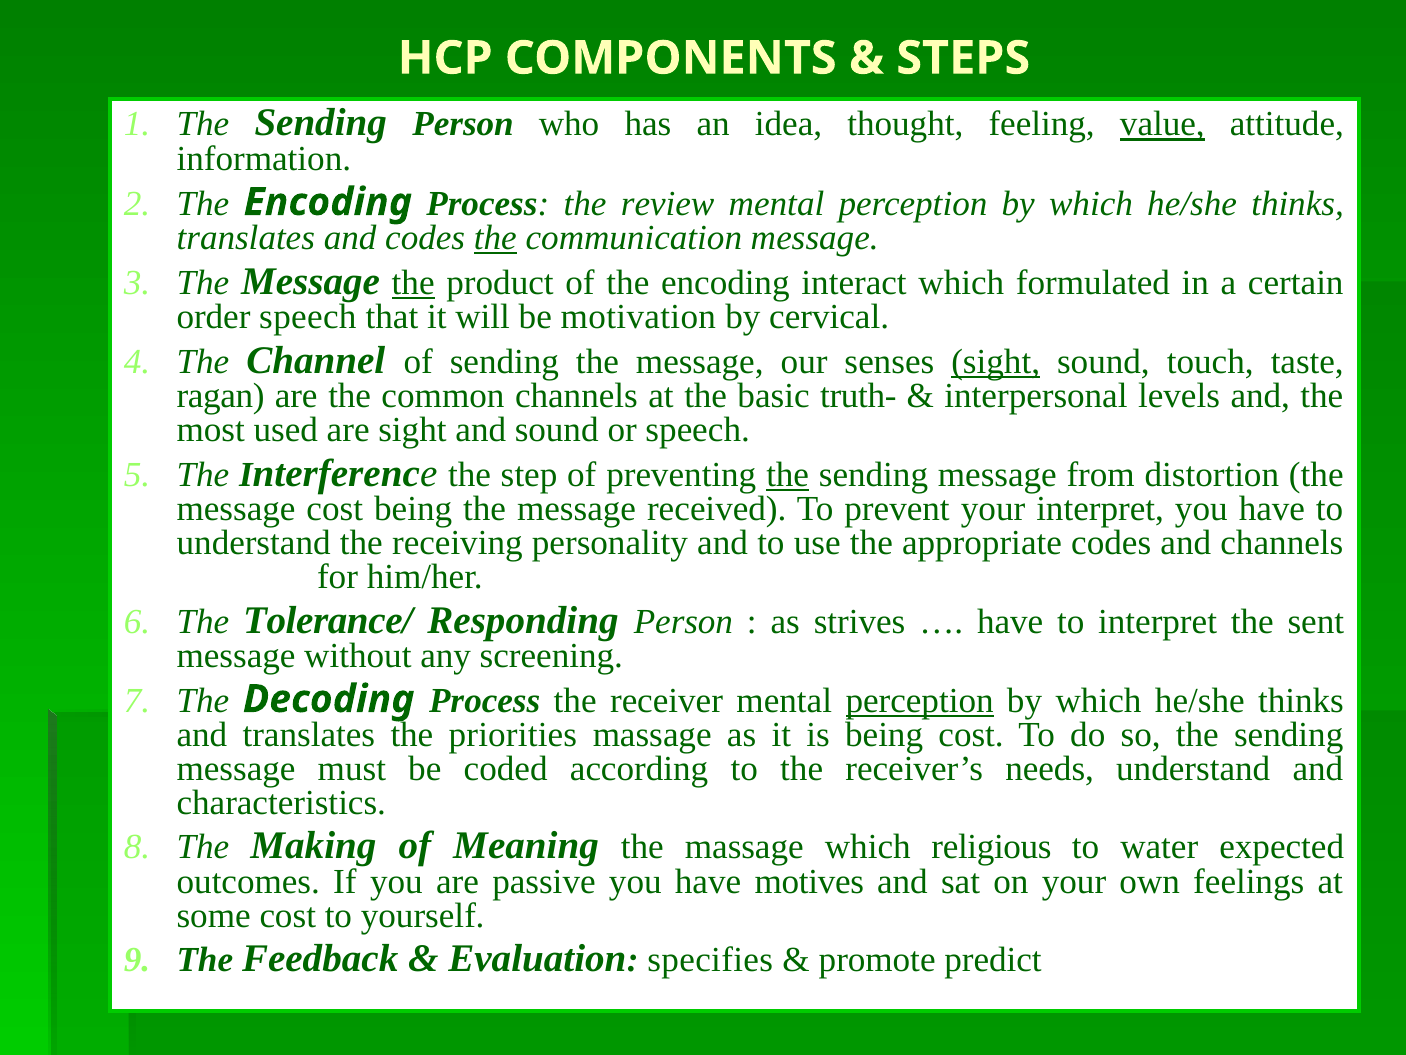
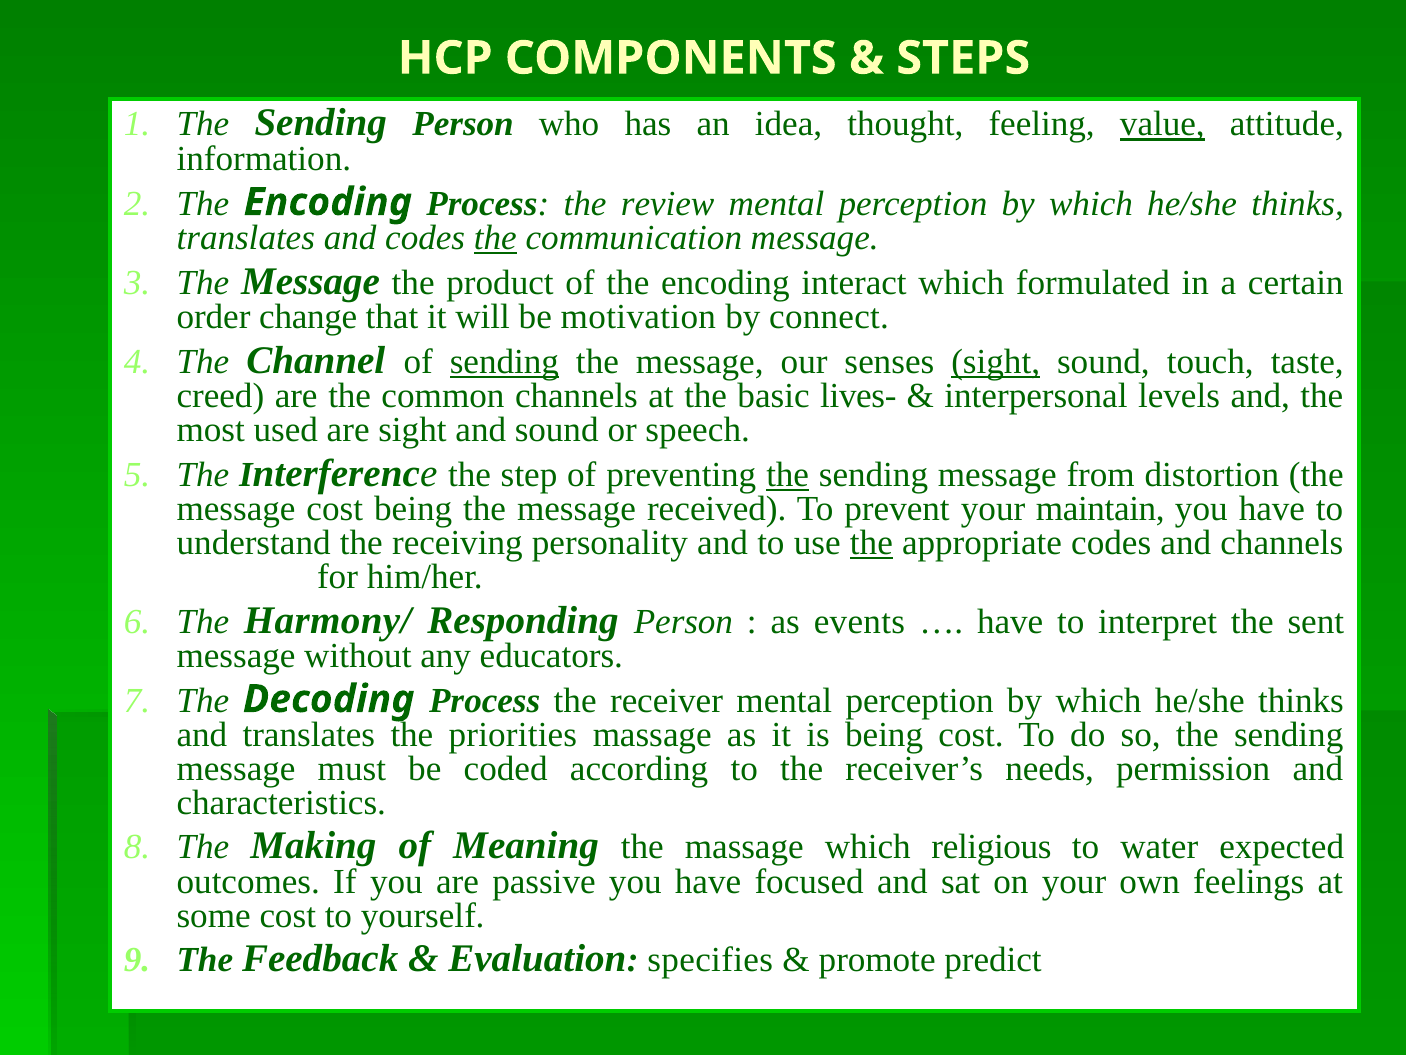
the underline: present -> none (413, 282)
order speech: speech -> change (308, 317)
cervical: cervical -> connect (829, 317)
sending underline: none -> present (504, 362)
ragan: ragan -> creed (220, 396)
truth-: truth- -> lives- (858, 396)
your interpret: interpret -> maintain (1100, 509)
the underline: none -> present (871, 543)
Tolerance/: Tolerance/ -> Harmony/ (328, 620)
strives: strives -> events (859, 621)
screening: screening -> educators (551, 656)
perception underline: present -> none (920, 700)
needs understand: understand -> permission (1193, 769)
motives: motives -> focused (809, 881)
